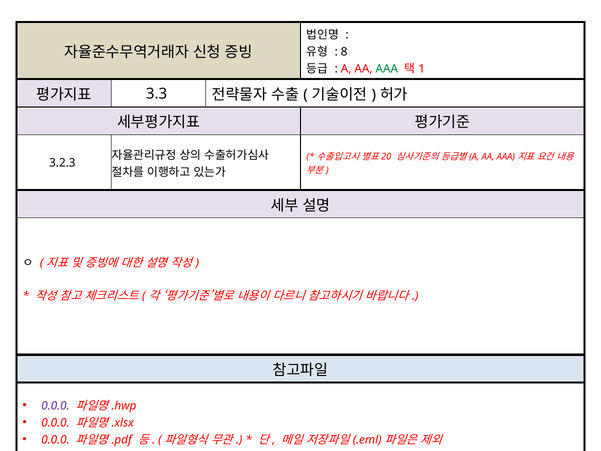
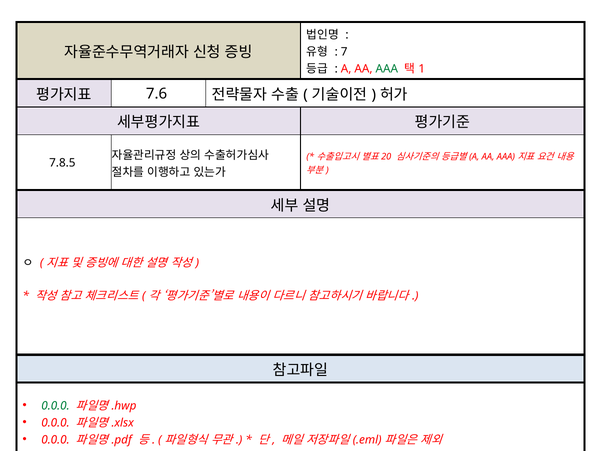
8: 8 -> 7 (344, 52)
3.3: 3.3 -> 7.6 (157, 94)
3.2.3: 3.2.3 -> 7.8.5 (62, 163)
0.0.0 colour: purple -> green (55, 406)
